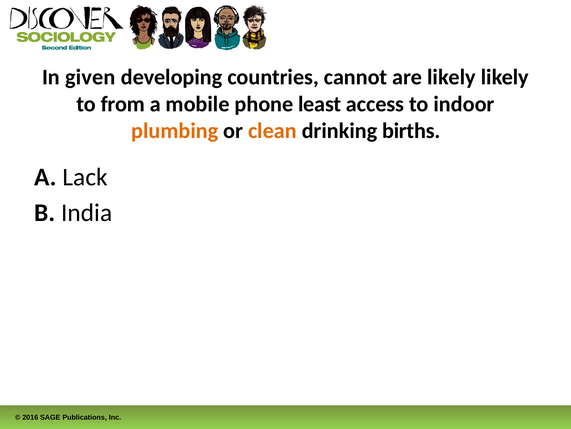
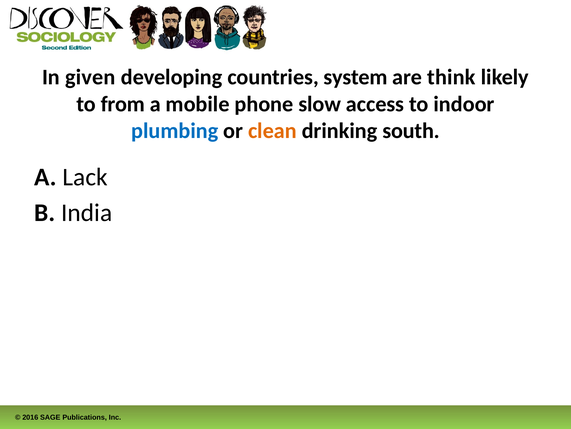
cannot: cannot -> system (356, 77)
are likely: likely -> think (451, 77)
least: least -> slow (320, 104)
plumbing colour: orange -> blue (175, 130)
births: births -> south (411, 130)
